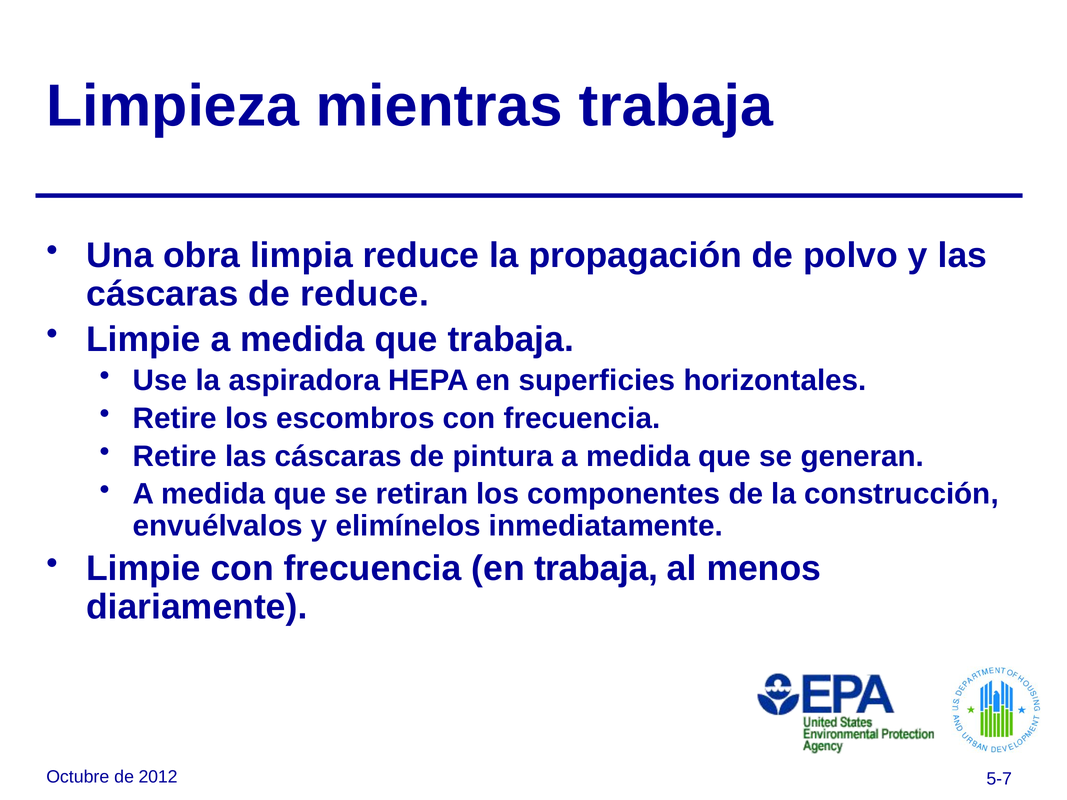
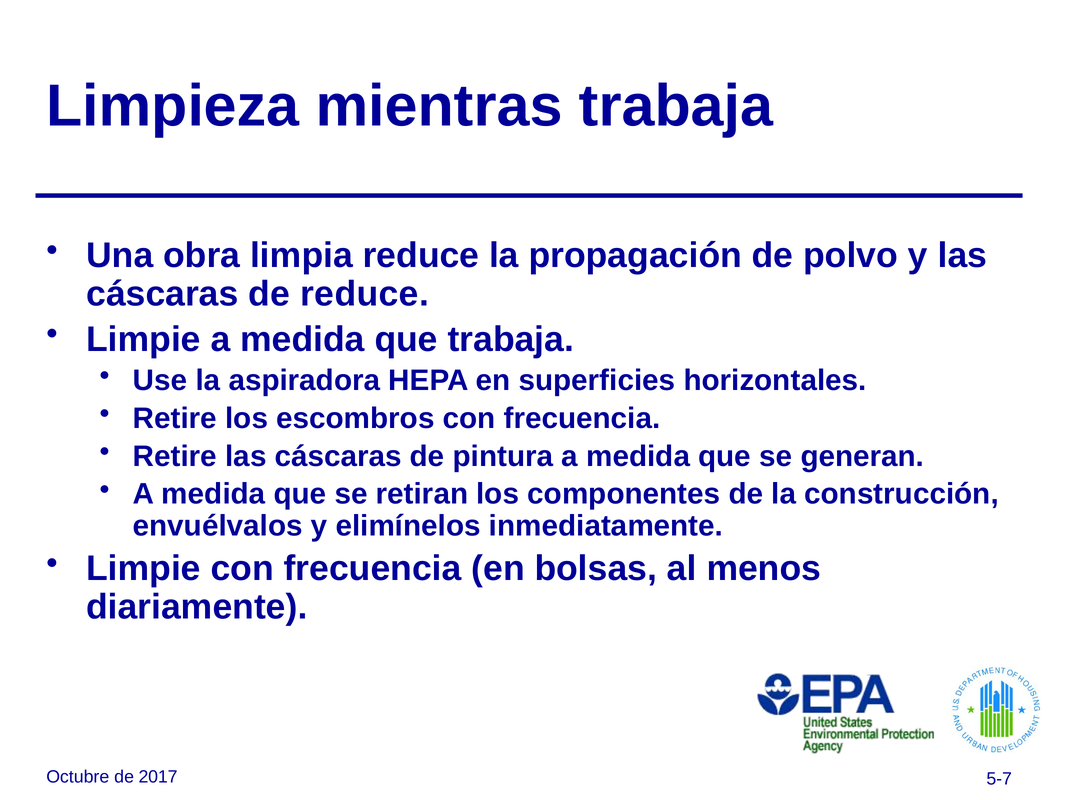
en trabaja: trabaja -> bolsas (596, 569)
2012: 2012 -> 2017 (158, 777)
